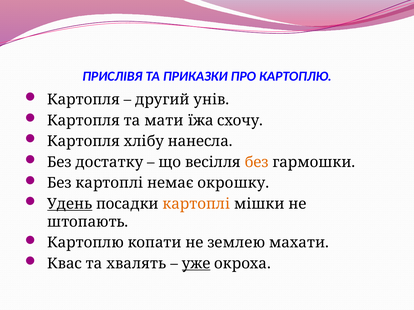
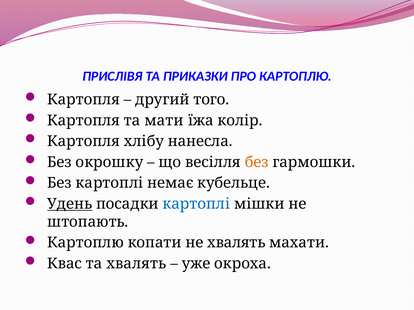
унів: унів -> того (211, 100)
схочу: схочу -> колір (240, 121)
достатку: достатку -> окрошку (109, 162)
окрошку: окрошку -> кубельце (234, 183)
картоплі colour: orange -> blue (196, 204)
не землею: землею -> хвалять (236, 243)
уже underline: present -> none (196, 264)
